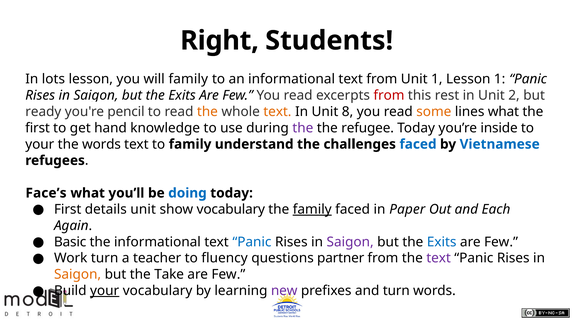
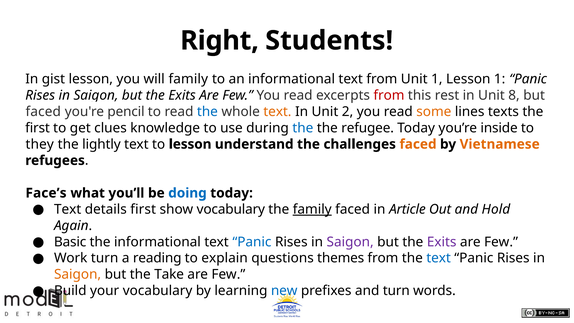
lots: lots -> gist (53, 79)
2: 2 -> 8 (514, 95)
ready: ready -> faced (43, 112)
the colour: orange -> blue (207, 112)
8: 8 -> 2 (348, 112)
lines what: what -> texts (503, 112)
hand: hand -> clues (111, 128)
the colour: purple -> blue (303, 128)
your: your -> they (40, 144)
the words: words -> lightly (101, 144)
to family: family -> lesson (190, 144)
faced colour: blue -> orange (418, 144)
Vietnamese colour: blue -> orange (500, 144)
First: First -> Text (68, 209)
details unit: unit -> first (143, 209)
Paper: Paper -> Article (407, 209)
Each: Each -> Hold (496, 209)
Exits colour: blue -> purple (442, 242)
teacher: teacher -> reading (157, 258)
fluency: fluency -> explain (225, 258)
partner: partner -> themes (341, 258)
text colour: purple -> blue (439, 258)
your underline: present -> none (105, 291)
new colour: purple -> blue (284, 291)
